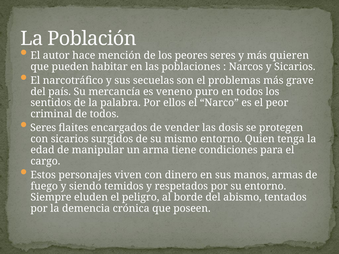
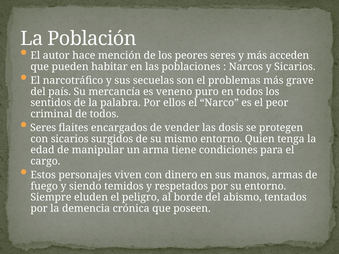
quieren: quieren -> acceden (289, 56)
